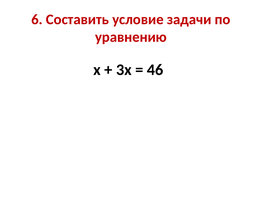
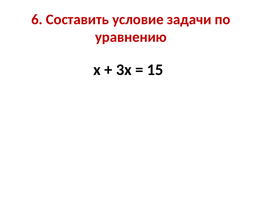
46: 46 -> 15 (155, 70)
